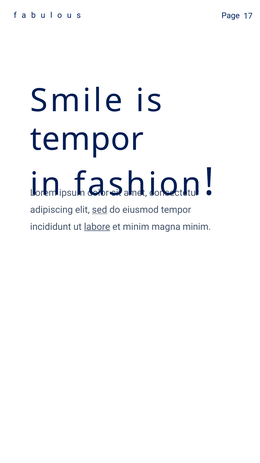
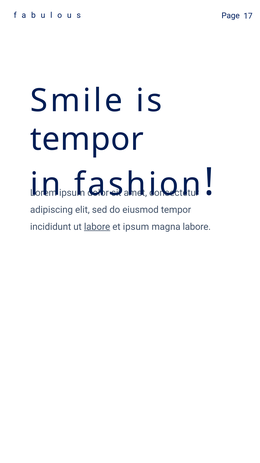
sed underline: present -> none (100, 209)
et minim: minim -> ipsum (136, 226)
magna minim: minim -> labore (197, 226)
